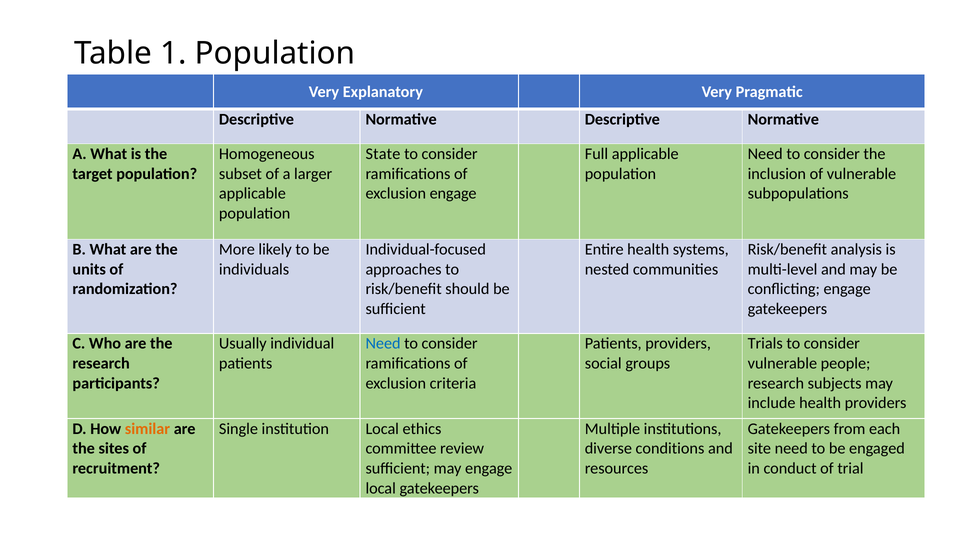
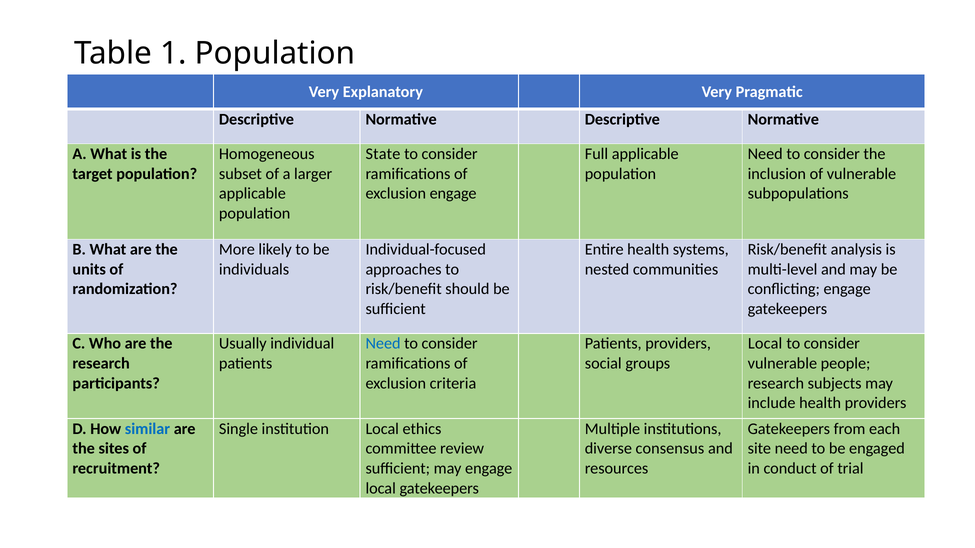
Trials: Trials -> Local (765, 344)
similar colour: orange -> blue (147, 429)
conditions: conditions -> consensus (670, 449)
